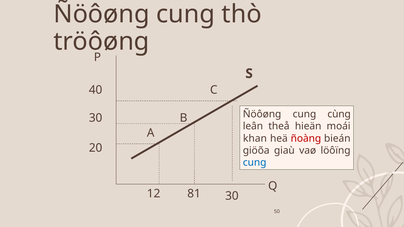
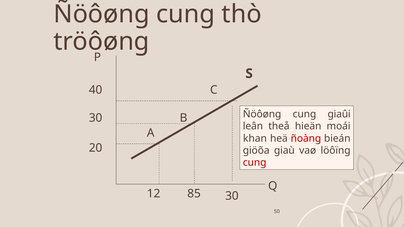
cùng: cùng -> giaûi (339, 114)
cung colour: blue -> red (255, 163)
81: 81 -> 85 (194, 194)
